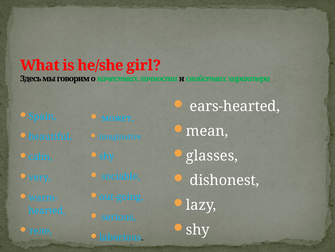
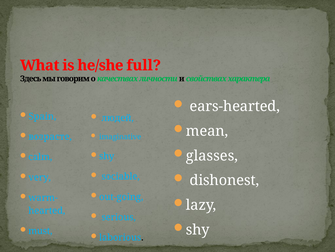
girl: girl -> full (144, 65)
может: может -> людей (118, 118)
beautiful: beautiful -> возрасте (50, 136)
теле: теле -> must (40, 230)
